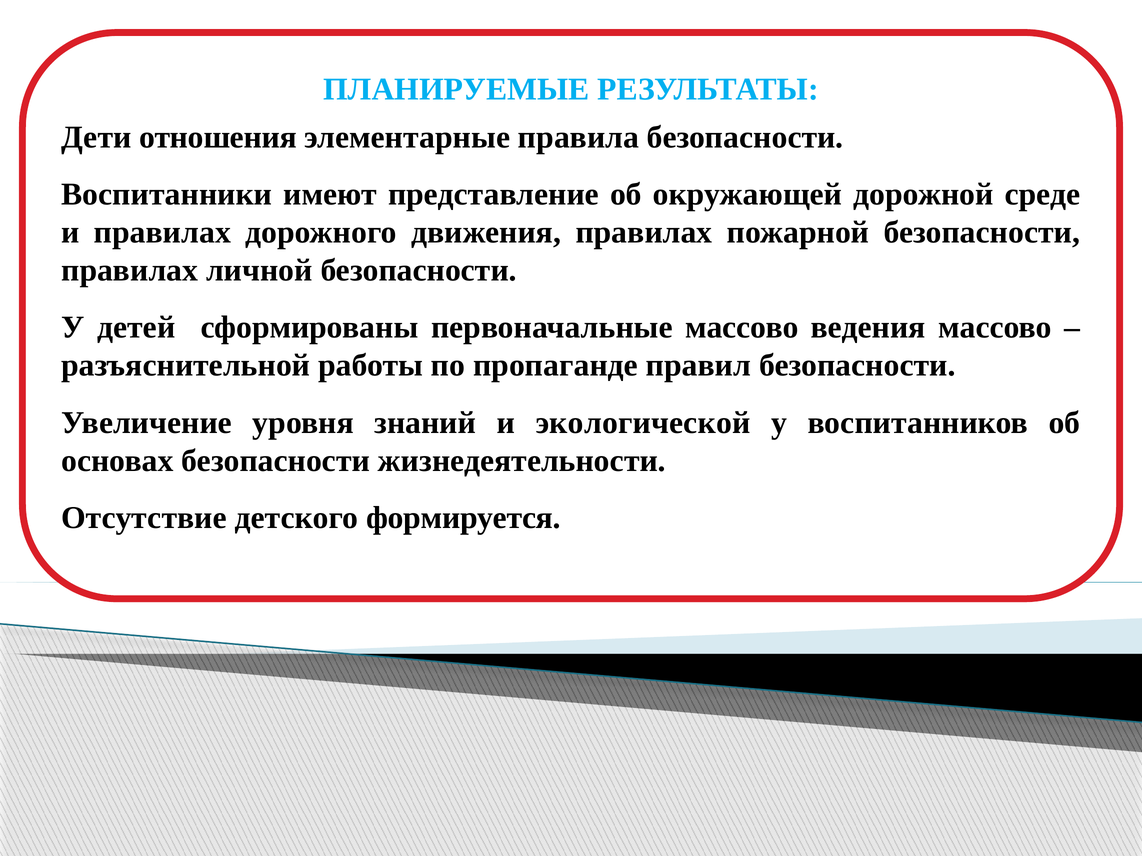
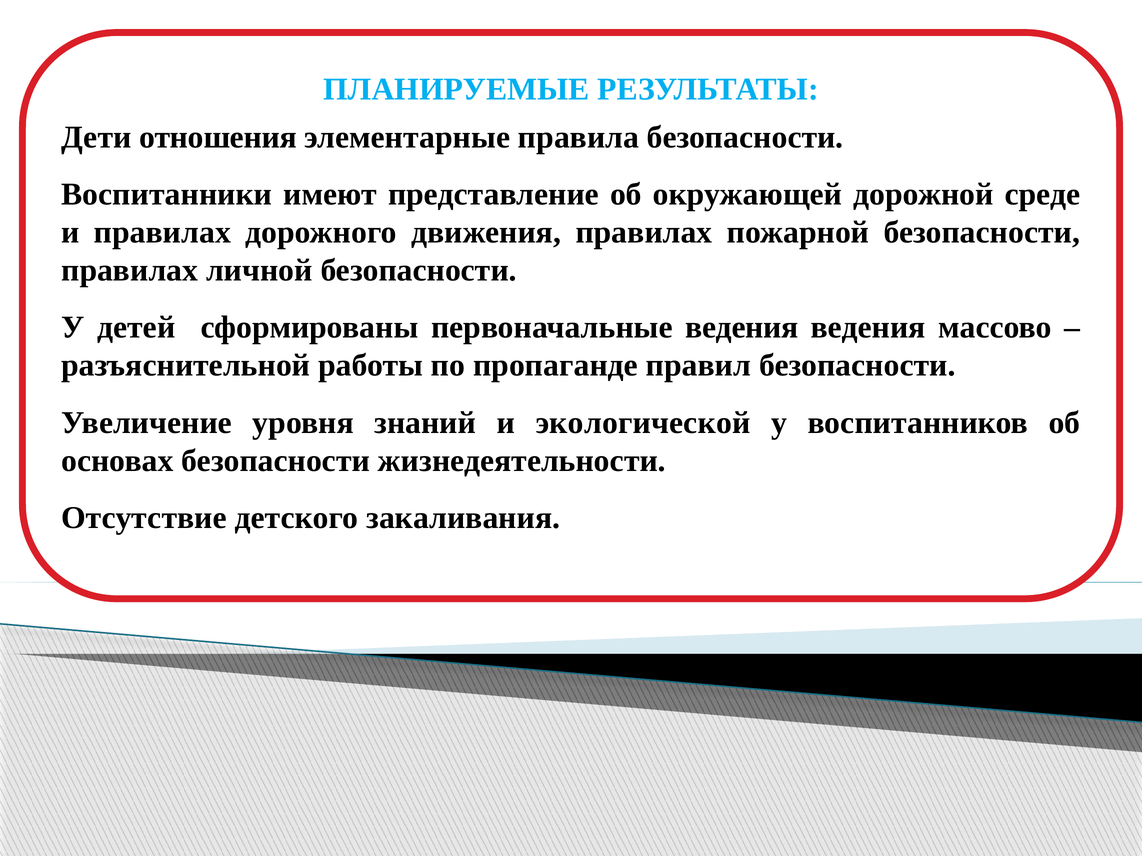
первоначальные массово: массово -> ведения (742, 328)
формируется: формируется -> закаливания (463, 518)
